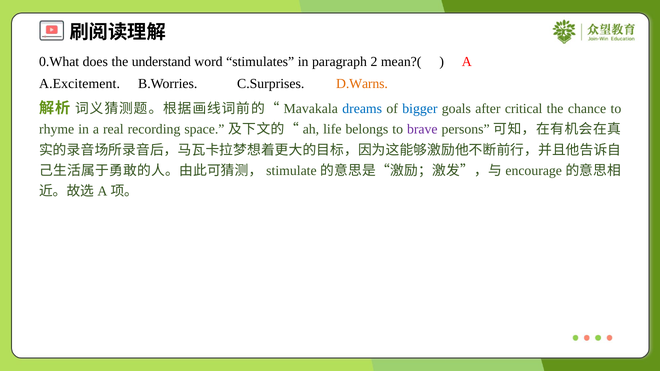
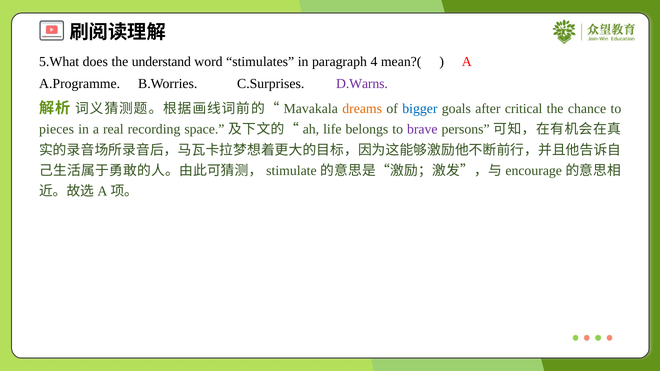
0.What: 0.What -> 5.What (59, 62)
2: 2 -> 4 (374, 62)
A.Excitement: A.Excitement -> A.Programme (80, 84)
D.Warns colour: orange -> purple (362, 84)
dreams colour: blue -> orange (362, 109)
rhyme: rhyme -> pieces (57, 129)
